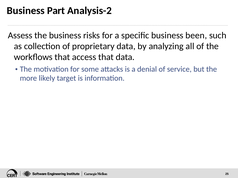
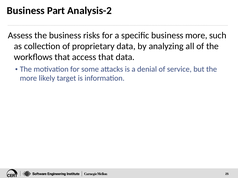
business been: been -> more (196, 35)
